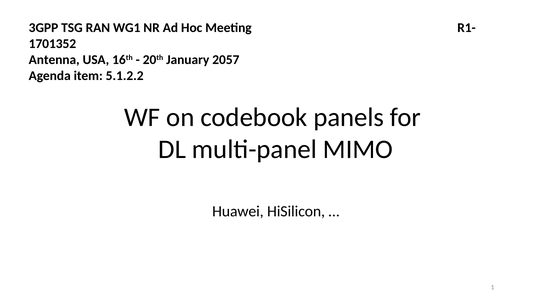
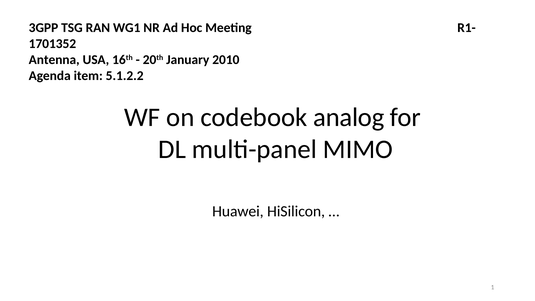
2057: 2057 -> 2010 (226, 60)
panels: panels -> analog (349, 117)
